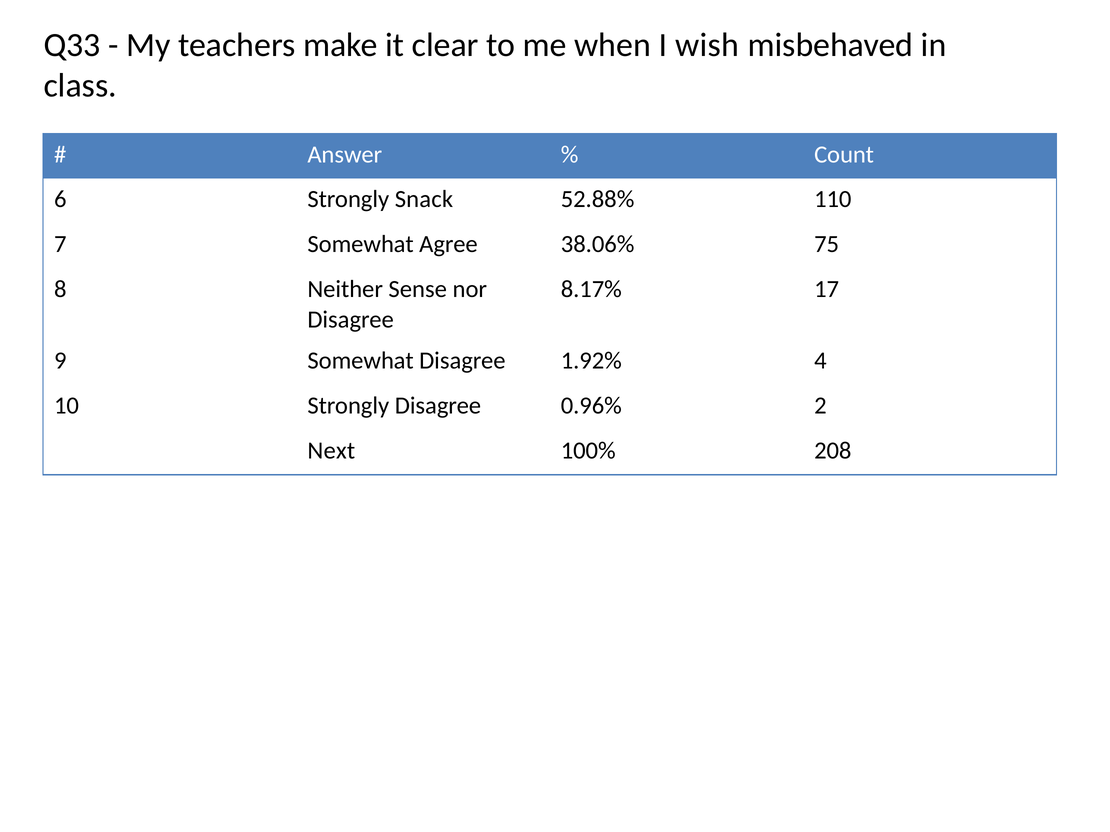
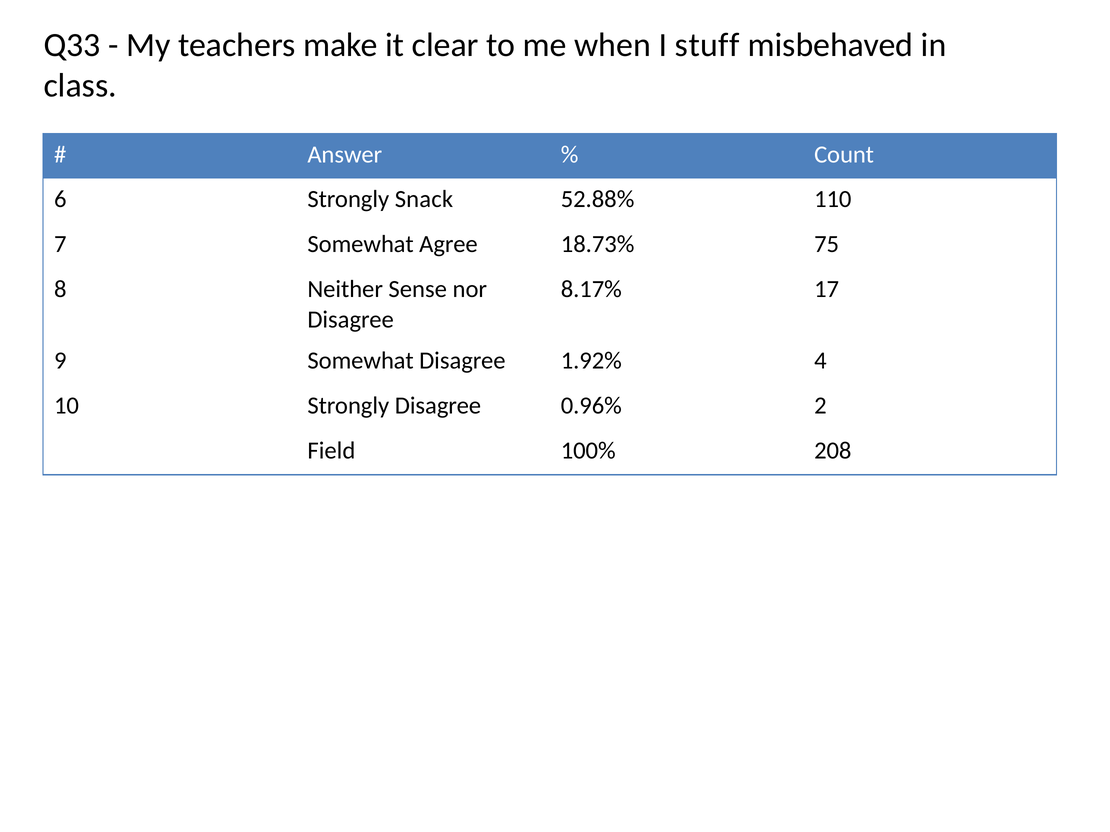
wish: wish -> stuff (707, 45)
38.06%: 38.06% -> 18.73% (598, 245)
Next: Next -> Field (331, 451)
